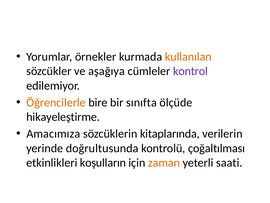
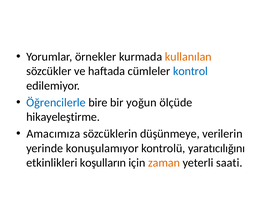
aşağıya: aşağıya -> haftada (107, 71)
kontrol colour: purple -> blue (190, 71)
Öğrencilerle colour: orange -> blue (56, 102)
sınıfta: sınıfta -> yoğun (141, 102)
kitaplarında: kitaplarında -> düşünmeye (170, 133)
doğrultusunda: doğrultusunda -> konuşulamıyor (102, 148)
çoğaltılması: çoğaltılması -> yaratıcılığını (217, 148)
